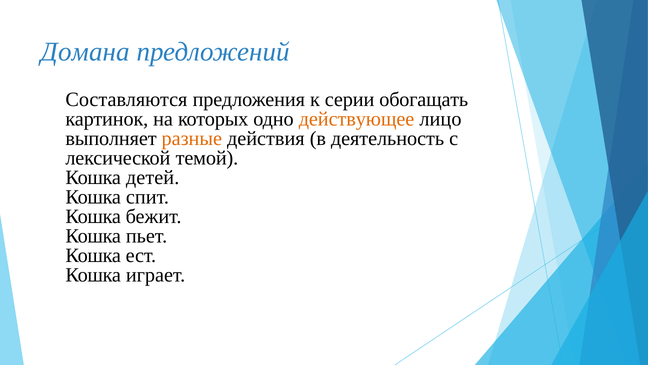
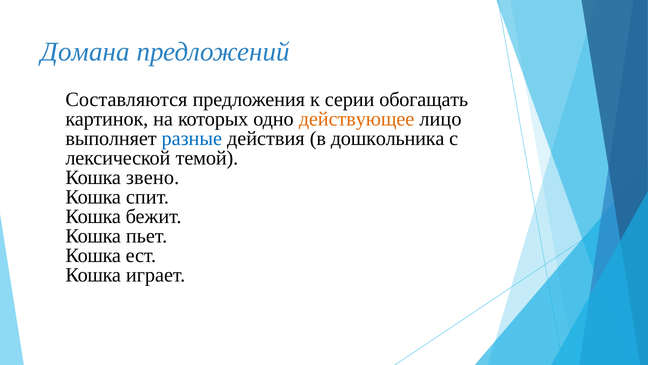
разные colour: orange -> blue (192, 138)
деятельность: деятельность -> дошкольника (388, 138)
детей: детей -> звено (153, 177)
